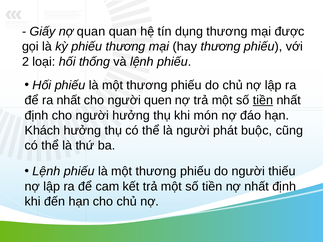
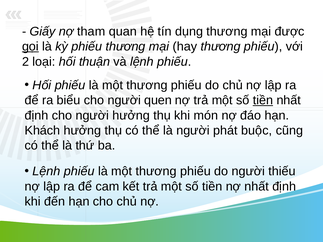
nợ quan: quan -> tham (91, 32)
gọi underline: none -> present (30, 47)
thống: thống -> thuận (95, 62)
ra nhất: nhất -> biểu (69, 100)
